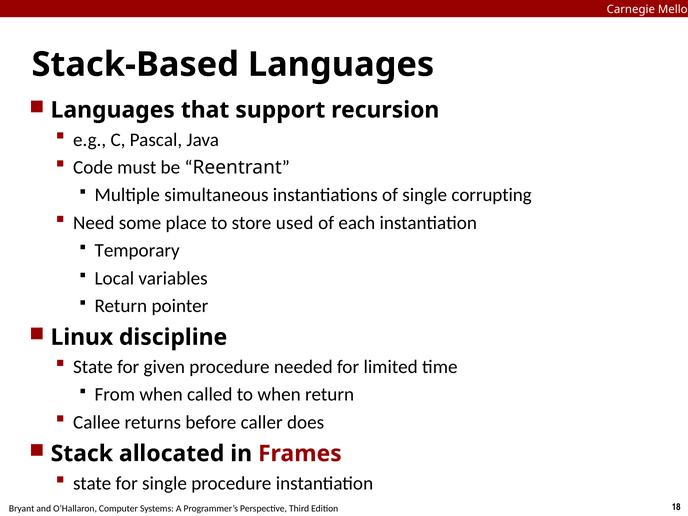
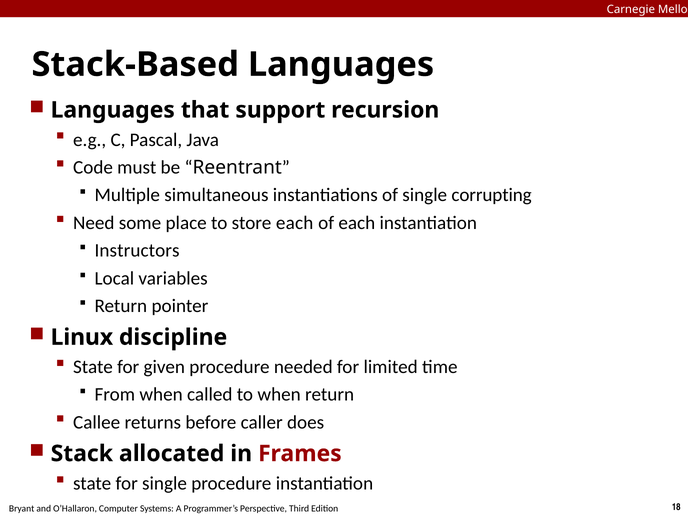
store used: used -> each (295, 223)
Temporary: Temporary -> Instructors (137, 251)
